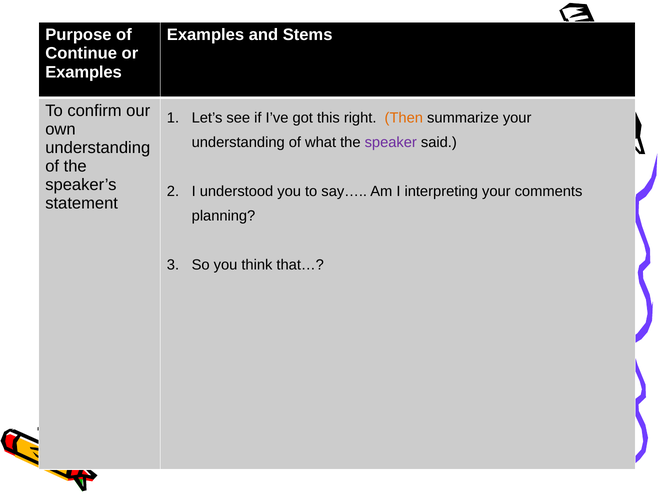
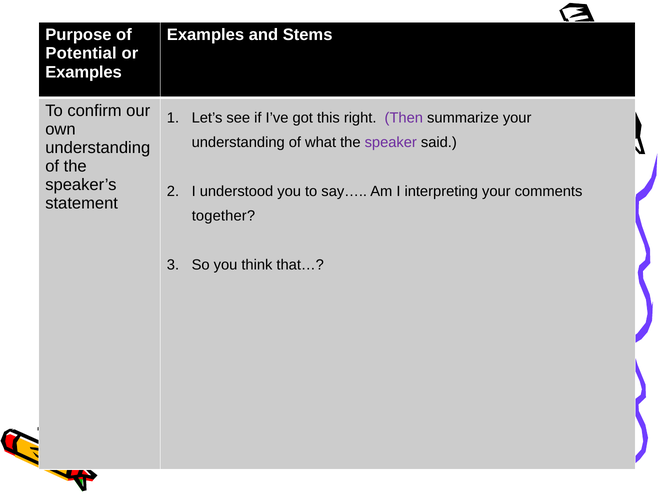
Continue: Continue -> Potential (81, 54)
Then colour: orange -> purple (404, 118)
planning: planning -> together (223, 216)
